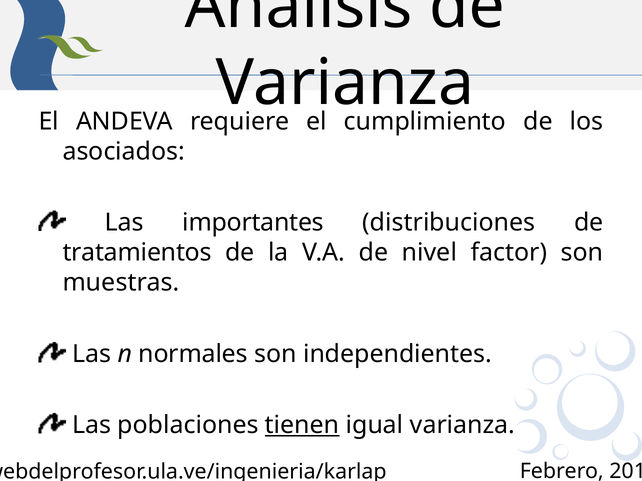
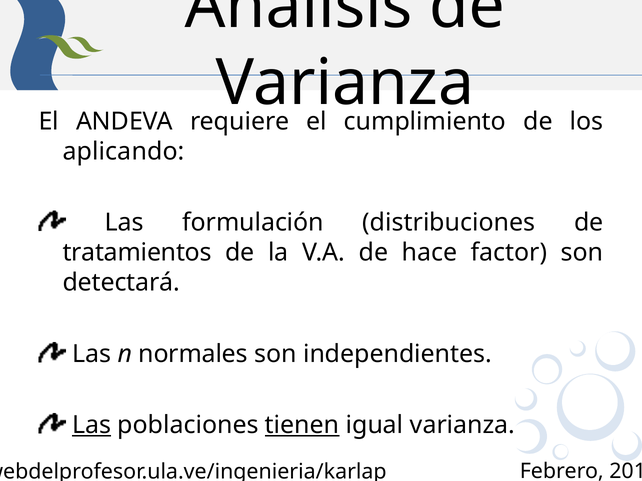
asociados: asociados -> aplicando (124, 152)
importantes: importantes -> formulación (253, 223)
nivel: nivel -> hace (429, 253)
muestras: muestras -> detectará (121, 283)
Las underline: none -> present (92, 426)
